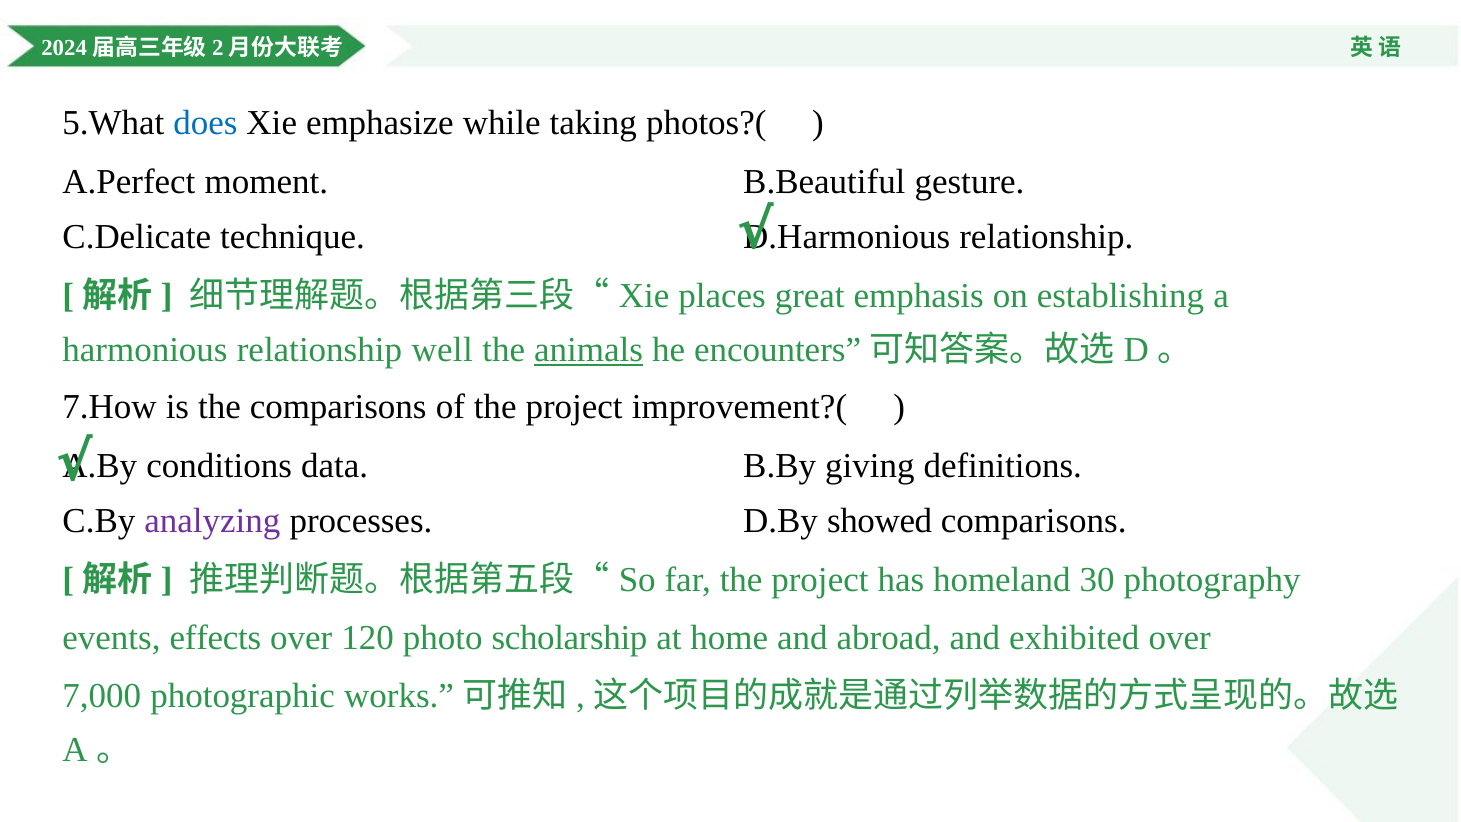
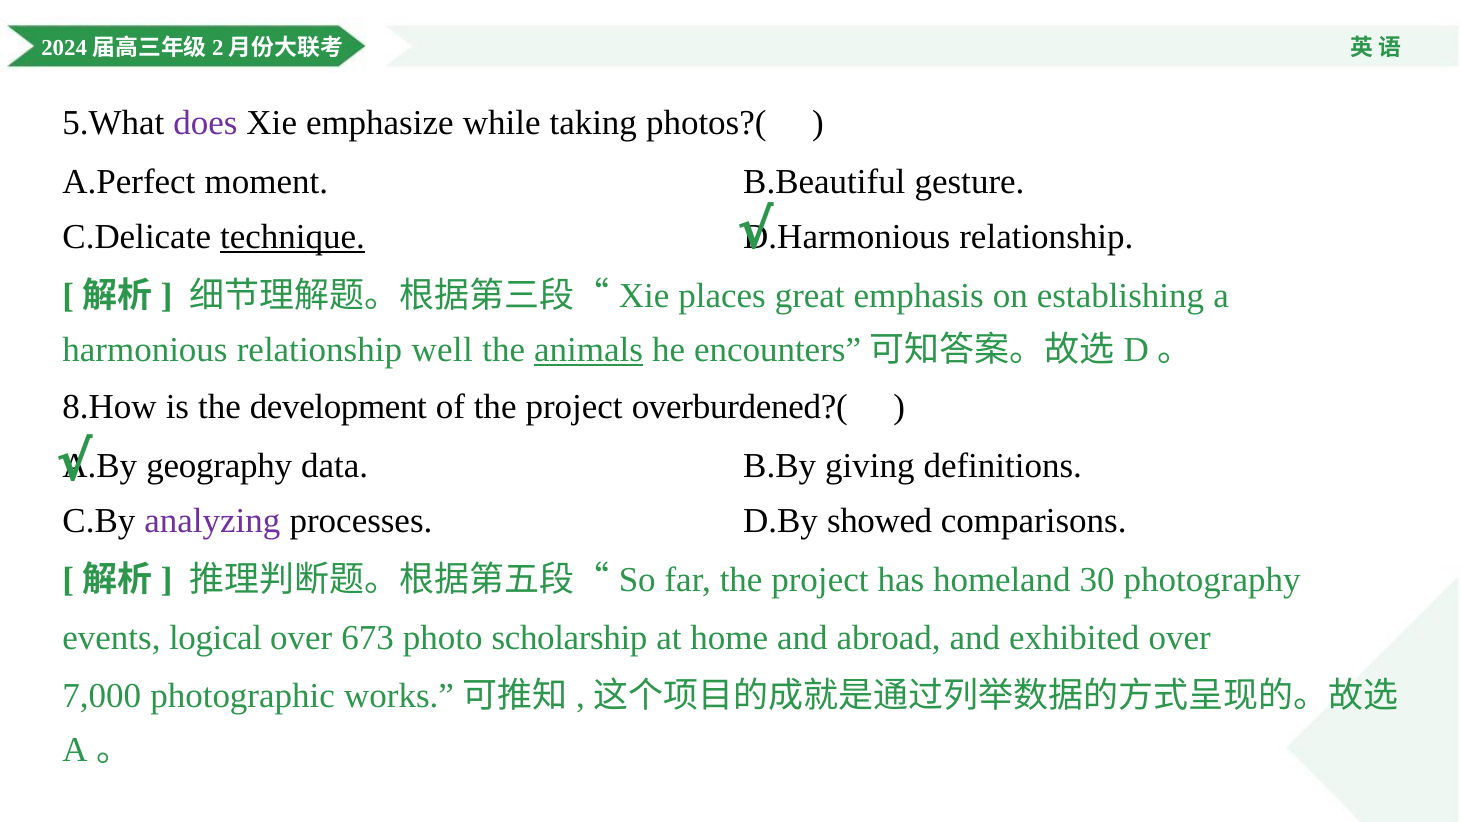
does colour: blue -> purple (206, 123)
technique underline: none -> present (293, 237)
7.How: 7.How -> 8.How (110, 407)
the comparisons: comparisons -> development (338, 407)
improvement?(: improvement?( -> overburdened?( (740, 407)
conditions: conditions -> geography (219, 466)
effects: effects -> logical (216, 637)
120: 120 -> 673 (368, 637)
